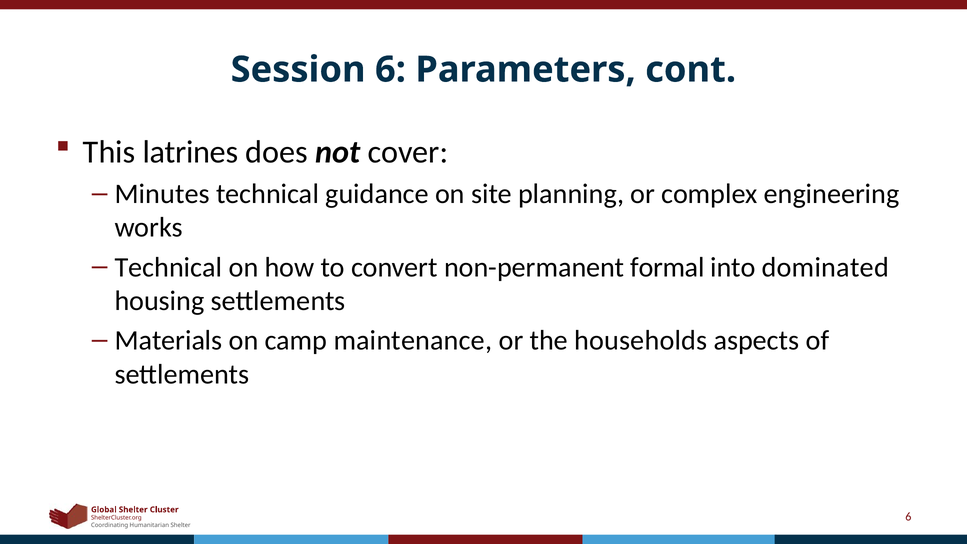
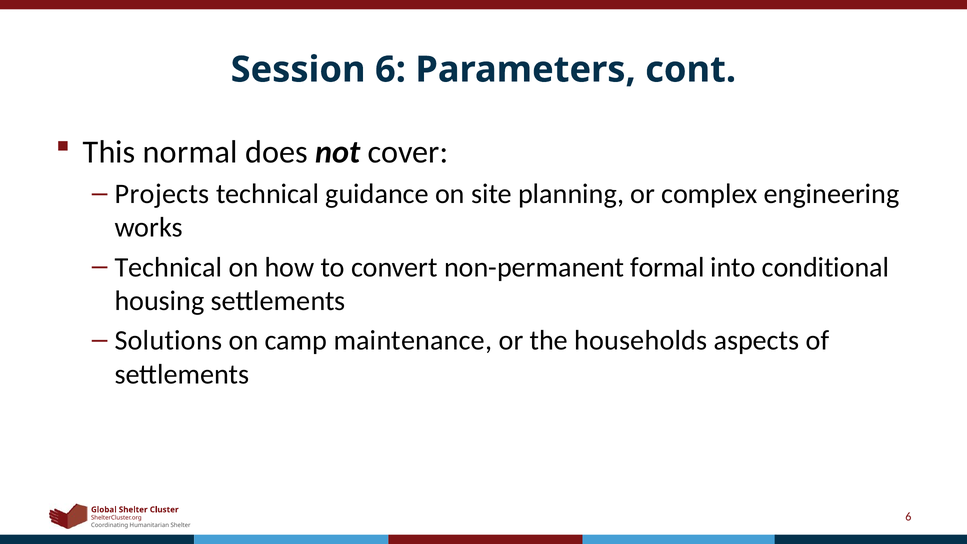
latrines: latrines -> normal (190, 152)
Minutes: Minutes -> Projects (162, 194)
dominated: dominated -> conditional (825, 267)
Materials: Materials -> Solutions (168, 341)
